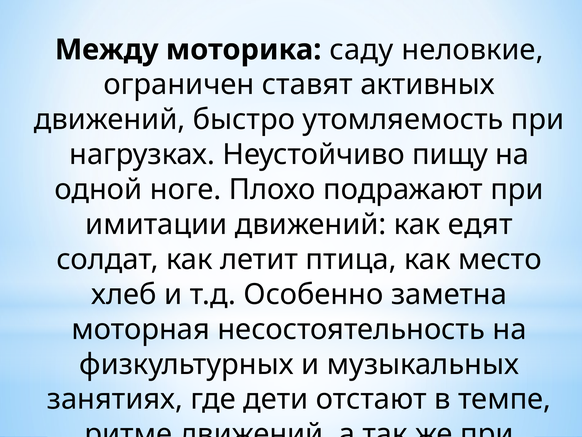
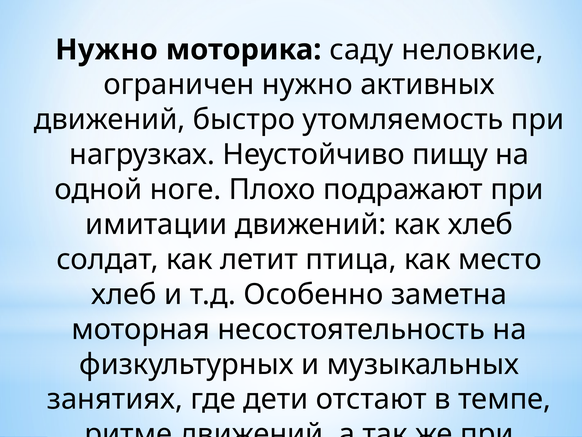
Между: Между -> Нужно (106, 50)
ограничен ставят: ставят -> нужно (307, 85)
как едят: едят -> хлеб (480, 224)
